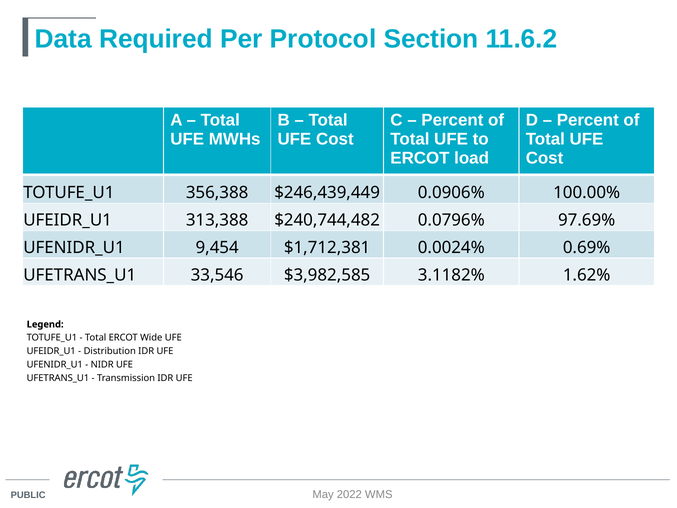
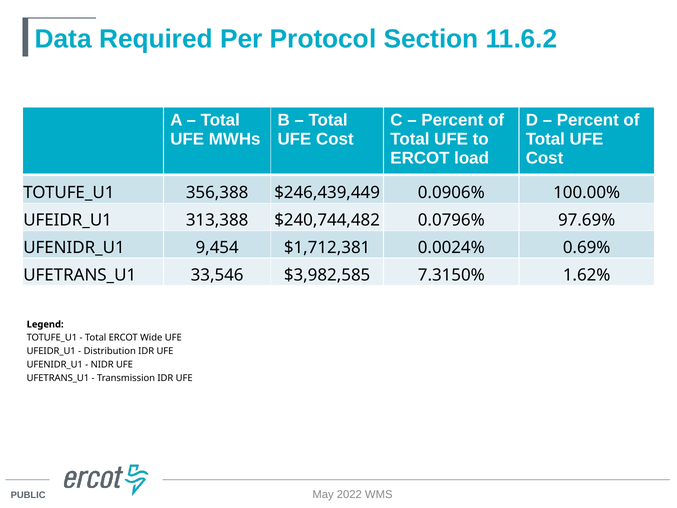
3.1182%: 3.1182% -> 7.3150% (451, 275)
